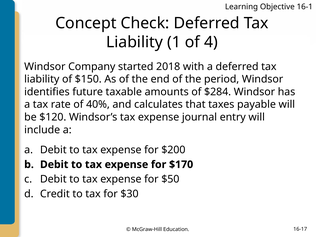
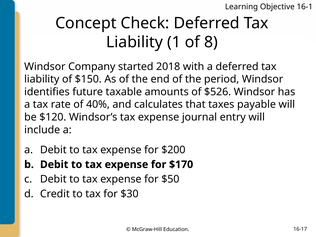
4: 4 -> 8 (211, 42)
$284: $284 -> $526 (218, 92)
